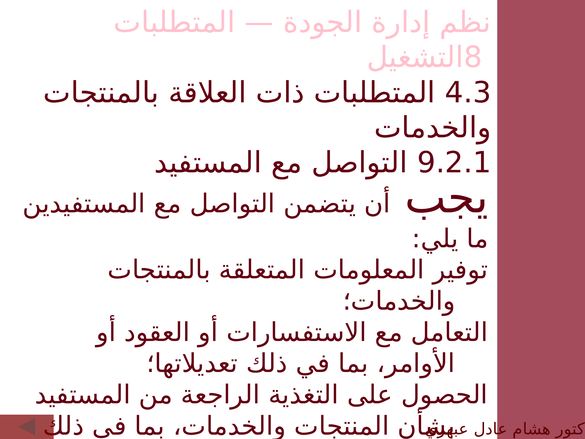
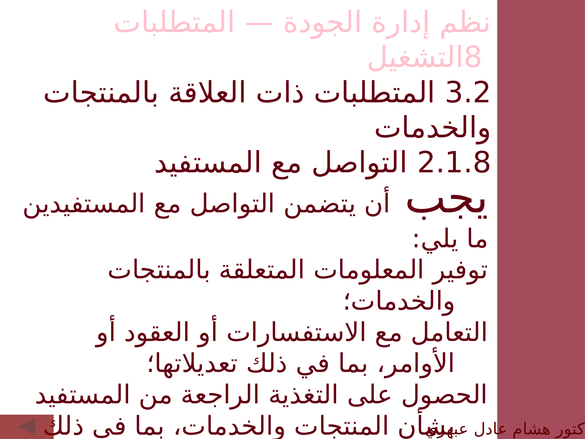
4.3: 4.3 -> 3.2 (468, 93)
9.2.1: 9.2.1 -> 2.1.8 (454, 163)
